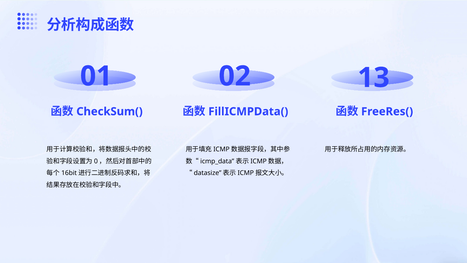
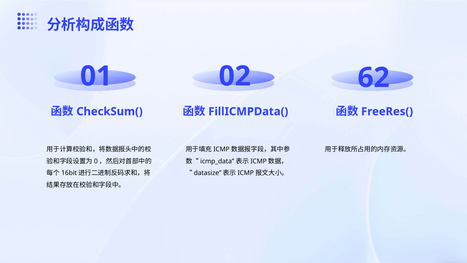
13: 13 -> 62 (374, 78)
